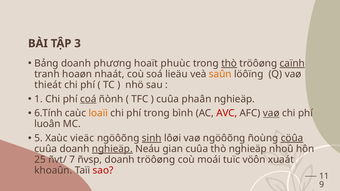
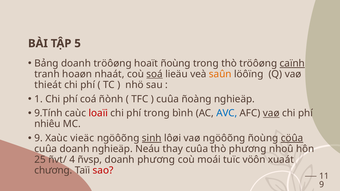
3: 3 -> 5 (78, 44)
doanh phương: phương -> tröôøng (113, 63)
hoaït phuùc: phuùc -> ñoùng (176, 63)
thò underline: present -> none (229, 63)
soá underline: none -> present (155, 74)
coá underline: present -> none (88, 99)
phaân: phaân -> ñoàng (197, 99)
6.Tính: 6.Tính -> 9.Tính (48, 113)
loaïi colour: orange -> red (98, 113)
AVC colour: red -> blue (227, 113)
luoân: luoân -> nhiêu (47, 124)
5: 5 -> 9 (39, 138)
nghieäp underline: present -> none (112, 149)
gian: gian -> thay (173, 149)
thò nghieäp: nghieäp -> phương (248, 149)
7: 7 -> 4 (72, 160)
doanh tröôøng: tröôøng -> phương (156, 160)
khoaûn: khoaûn -> chương (53, 170)
